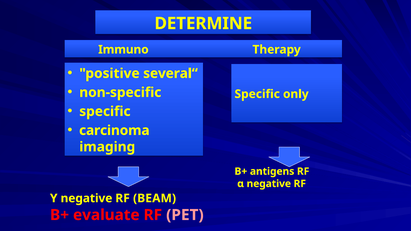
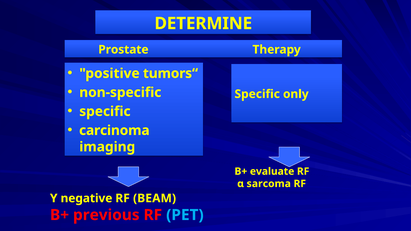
Immuno: Immuno -> Prostate (123, 50)
several“: several“ -> tumors“ (170, 73)
antigens: antigens -> evaluate (272, 172)
α negative: negative -> sarcoma (269, 184)
evaluate: evaluate -> previous (106, 215)
PET colour: pink -> light blue (185, 215)
